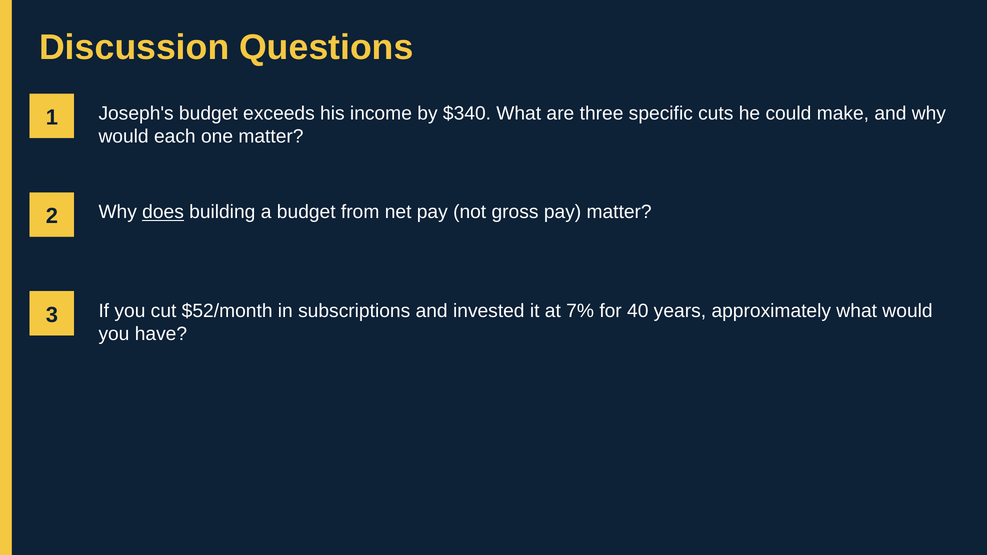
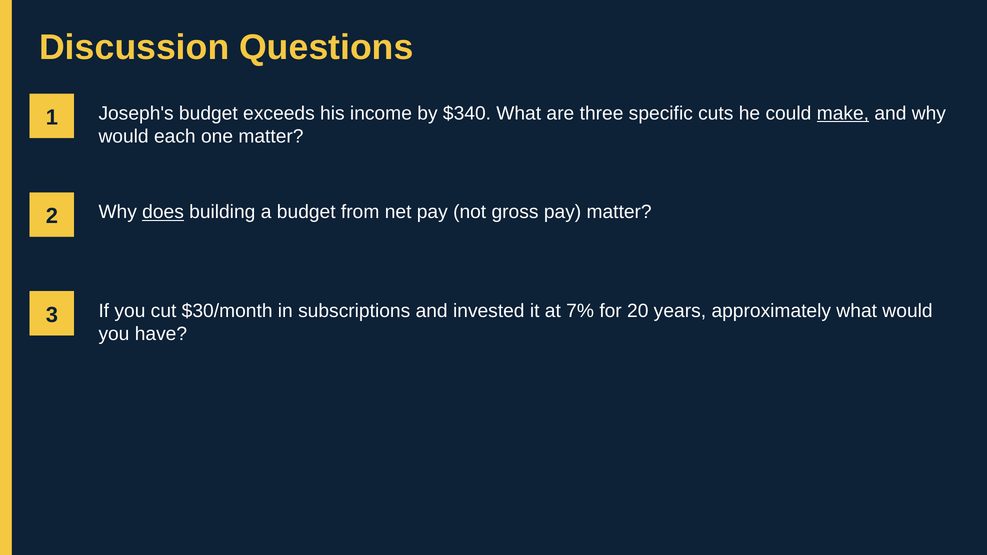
make underline: none -> present (843, 113)
$52/month: $52/month -> $30/month (227, 311)
40: 40 -> 20 (638, 311)
